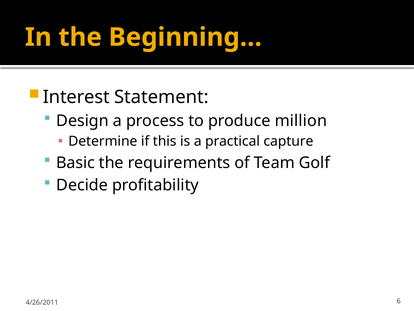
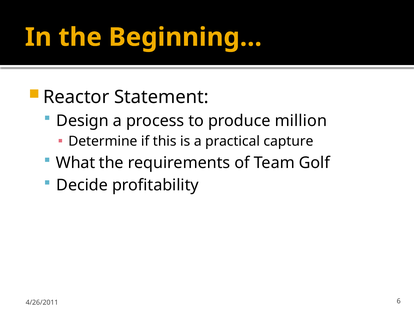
Interest: Interest -> Reactor (76, 97)
Basic: Basic -> What (76, 162)
